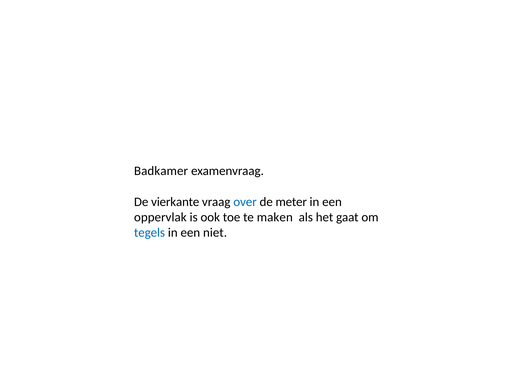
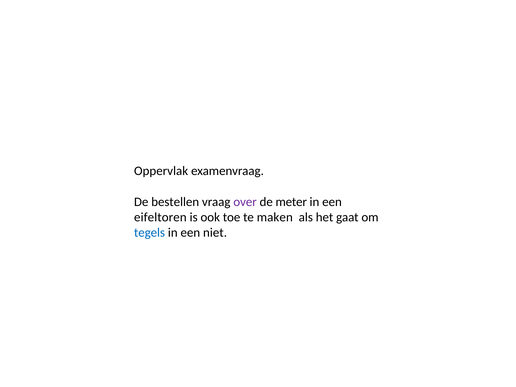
Badkamer: Badkamer -> Oppervlak (161, 171)
vierkante: vierkante -> bestellen (175, 202)
over colour: blue -> purple (245, 202)
oppervlak: oppervlak -> eifeltoren (160, 217)
